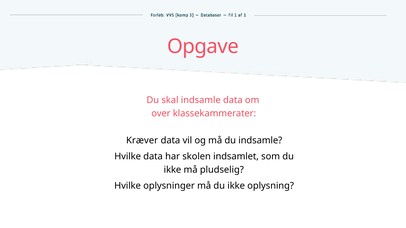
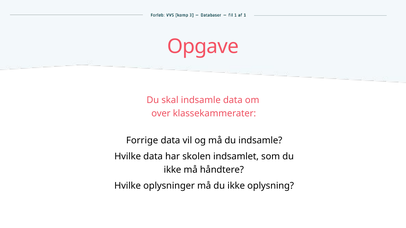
Kræver: Kræver -> Forrige (142, 141)
pludselig: pludselig -> håndtere (222, 170)
